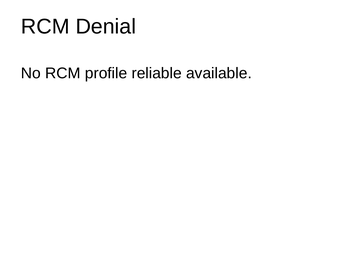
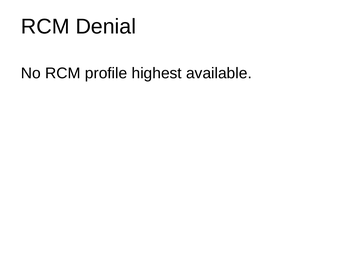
reliable: reliable -> highest (157, 73)
